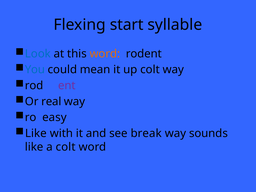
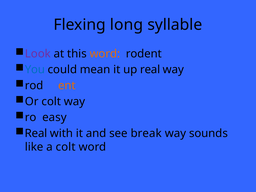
start: start -> long (127, 25)
Look colour: blue -> purple (38, 54)
up colt: colt -> real (150, 70)
ent colour: purple -> orange (67, 86)
Or real: real -> colt (51, 102)
Like: Like -> Real (36, 133)
